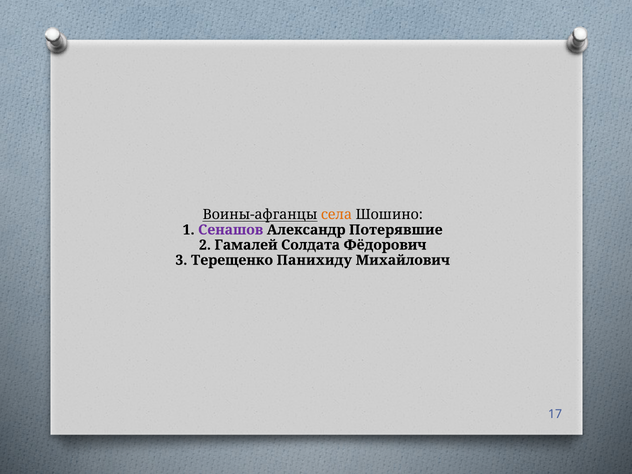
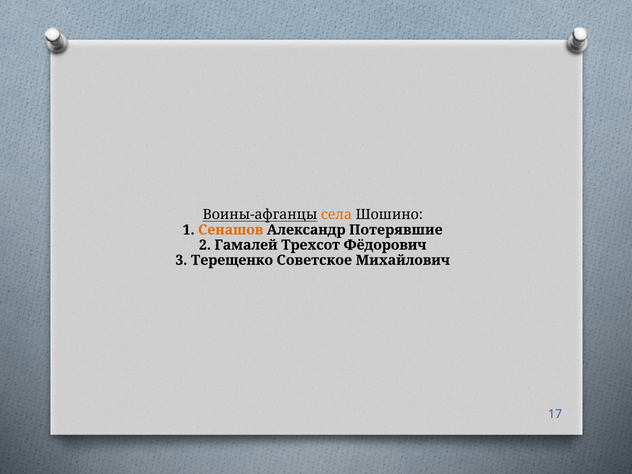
Сенашов colour: purple -> orange (231, 230)
Солдата: Солдата -> Трехсот (311, 245)
Панихиду: Панихиду -> Советское (314, 260)
